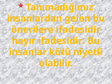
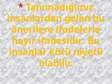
önerilere ifadesidir: ifadesidir -> ifadelerle (78, 30)
